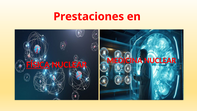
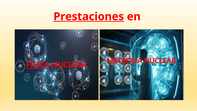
Prestaciones underline: none -> present (89, 17)
